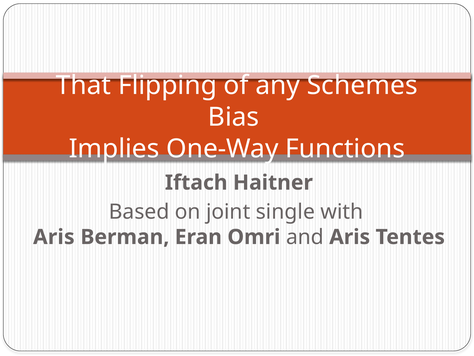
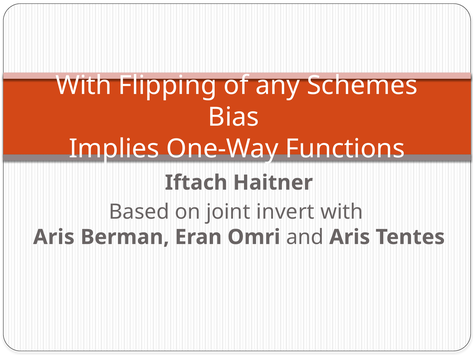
That: That -> With (84, 85)
single: single -> invert (285, 211)
